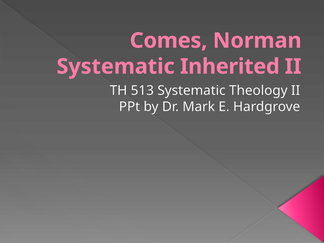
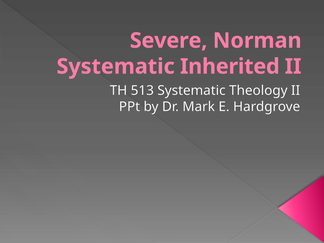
Comes: Comes -> Severe (169, 41)
